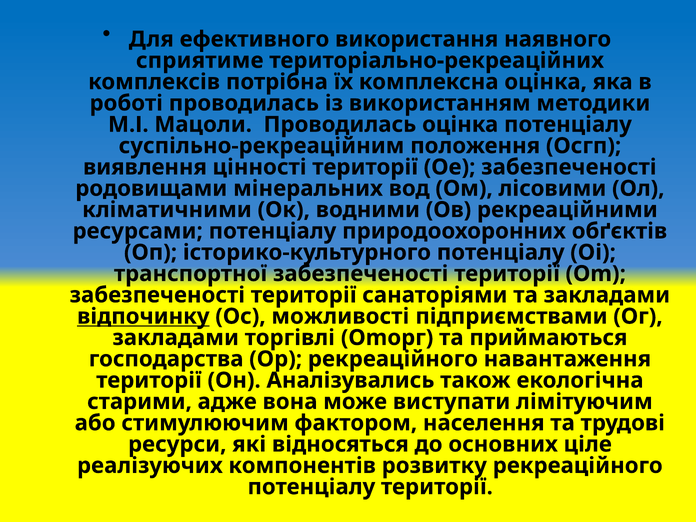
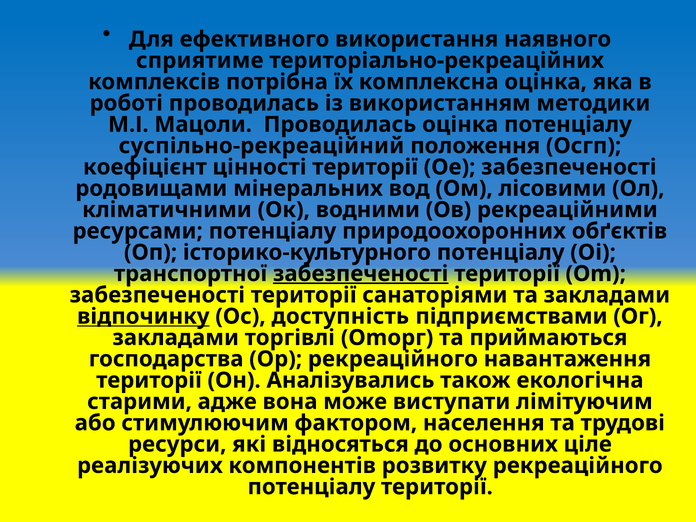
суспільно-рекреаційним: суспільно-рекреаційним -> суспільно-рекреаційний (261, 146)
виявлення: виявлення -> коефіцієнт (145, 167)
забезпеченості underline: none -> present (361, 274)
можливості: можливості -> доступність (340, 316)
